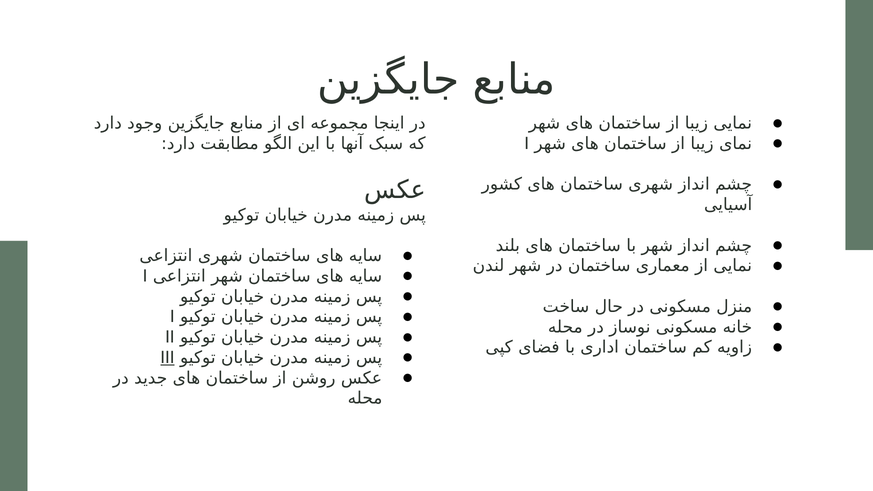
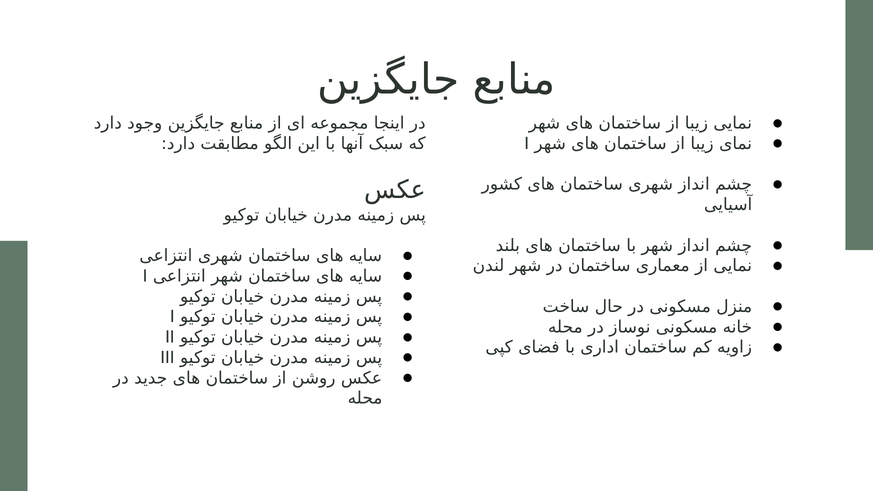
III underline: present -> none (167, 358)
